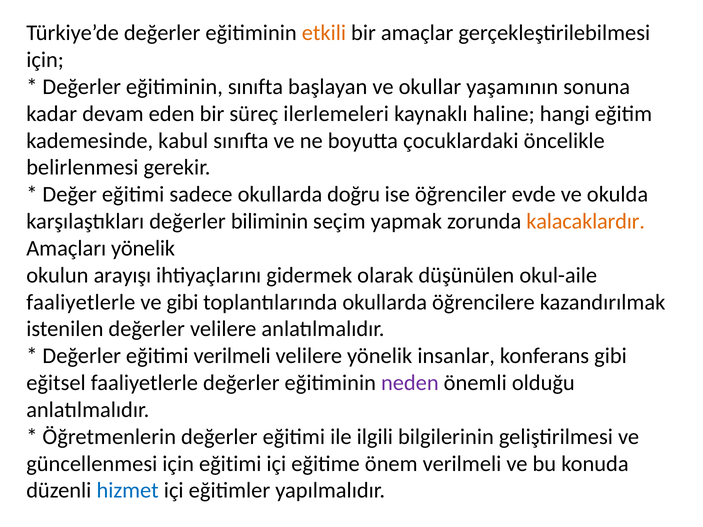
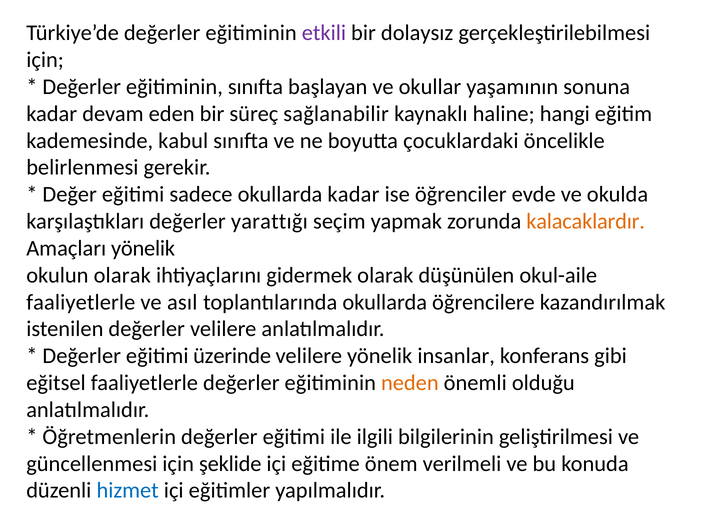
etkili colour: orange -> purple (324, 33)
amaçlar: amaçlar -> dolaysız (417, 33)
ilerlemeleri: ilerlemeleri -> sağlanabilir (336, 114)
okullarda doğru: doğru -> kadar (353, 195)
biliminin: biliminin -> yarattığı (269, 221)
okulun arayışı: arayışı -> olarak (122, 275)
ve gibi: gibi -> asıl (182, 302)
eğitimi verilmeli: verilmeli -> üzerinde (232, 356)
neden colour: purple -> orange (410, 383)
için eğitimi: eğitimi -> şeklide (230, 464)
